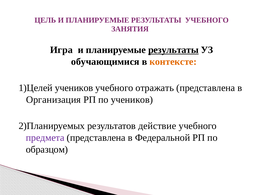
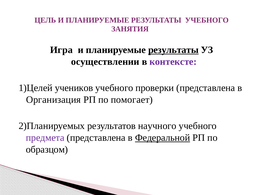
обучающимися: обучающимися -> осуществлении (105, 62)
контексте colour: orange -> purple (173, 62)
отражать: отражать -> проверки (155, 88)
по учеников: учеников -> помогает (132, 100)
действие: действие -> научного (157, 126)
Федеральной underline: none -> present (163, 138)
